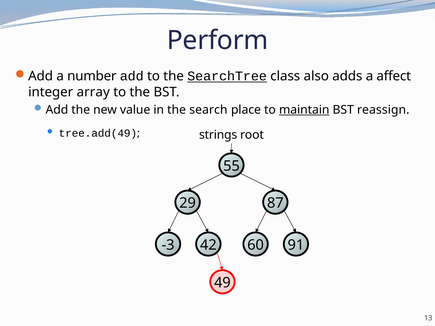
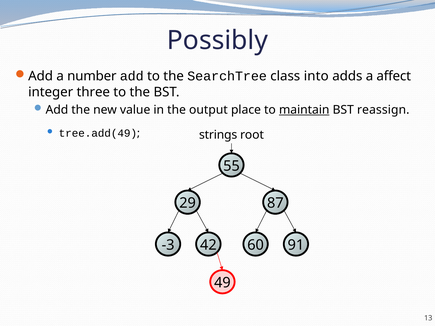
Perform: Perform -> Possibly (217, 40)
SearchTree underline: present -> none (227, 76)
also: also -> into (316, 76)
array: array -> three (93, 92)
search: search -> output (208, 110)
